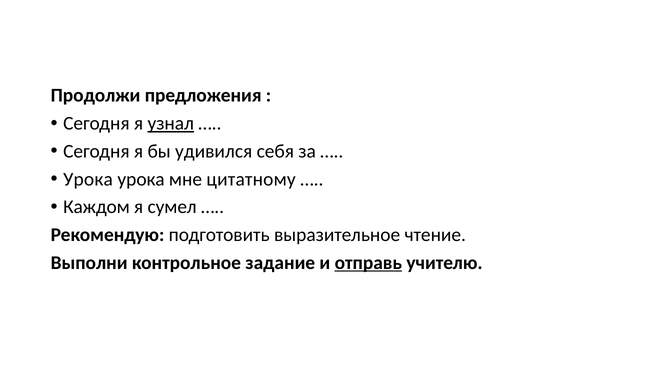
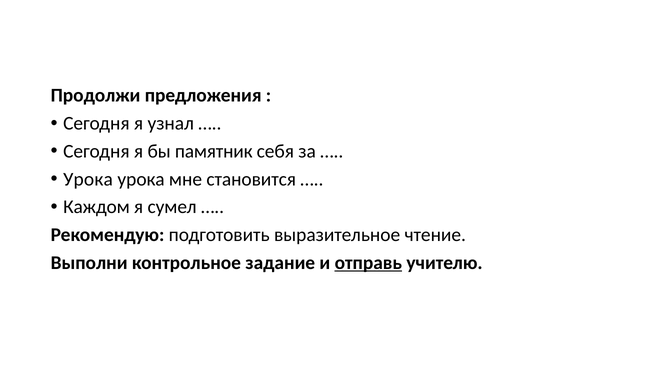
узнал underline: present -> none (171, 123)
удивился: удивился -> памятник (214, 151)
цитатному: цитатному -> становится (251, 179)
